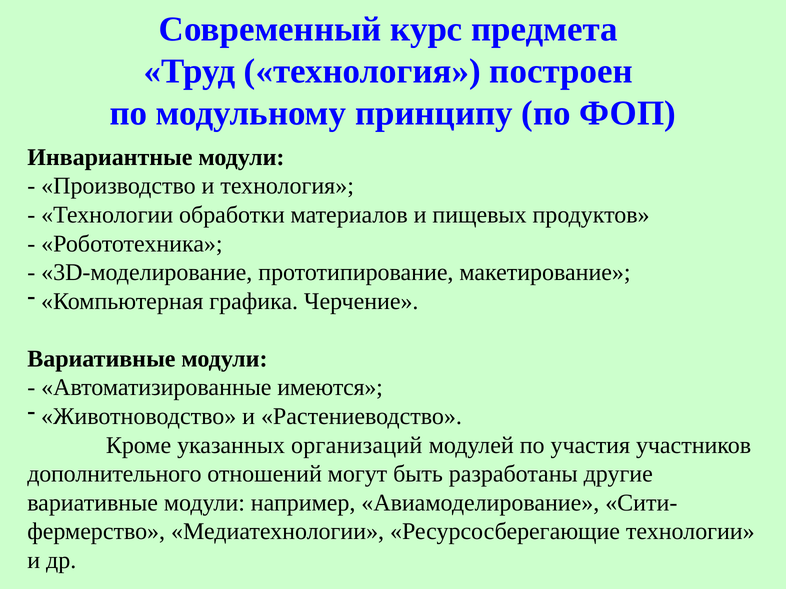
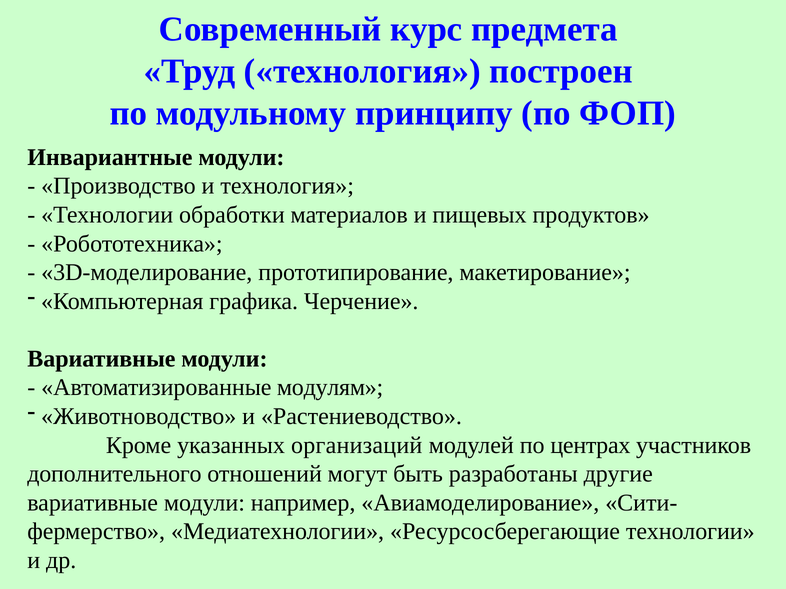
имеются: имеются -> модулям (330, 388)
участия: участия -> центрах (590, 446)
